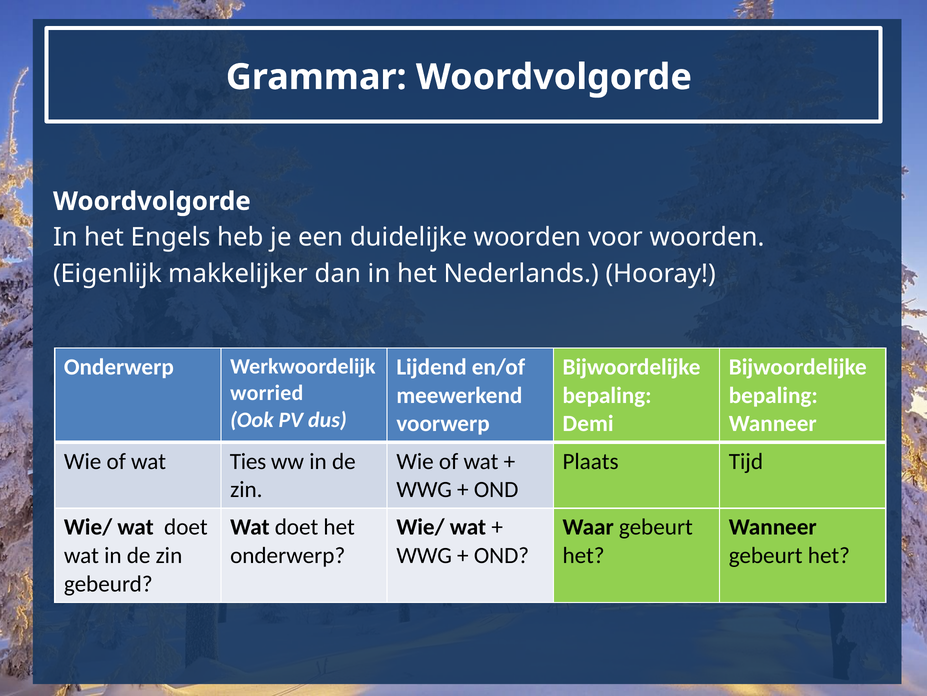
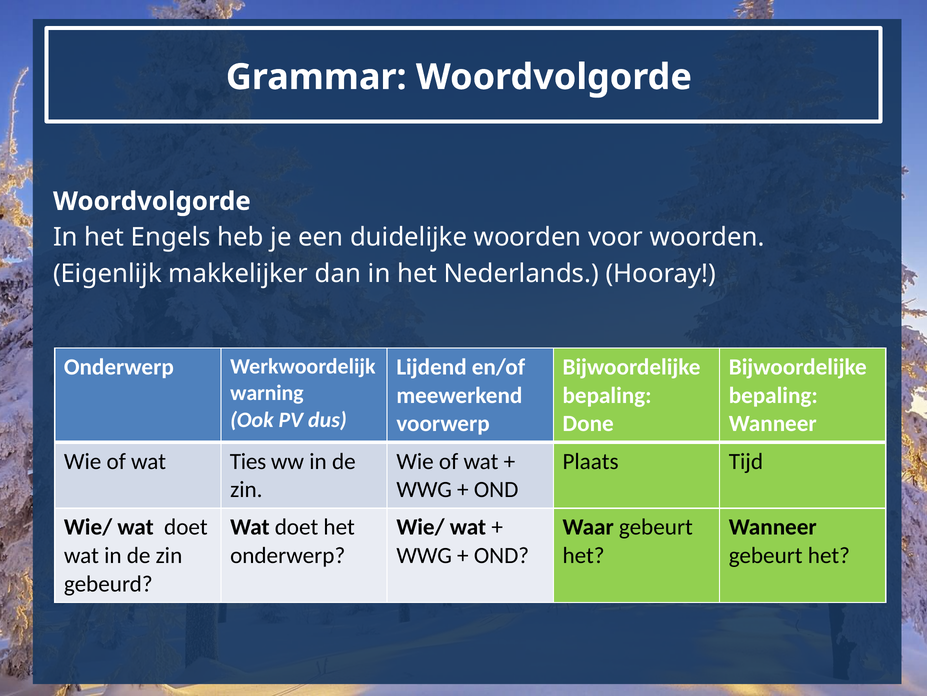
worried: worried -> warning (267, 393)
Demi: Demi -> Done (588, 423)
